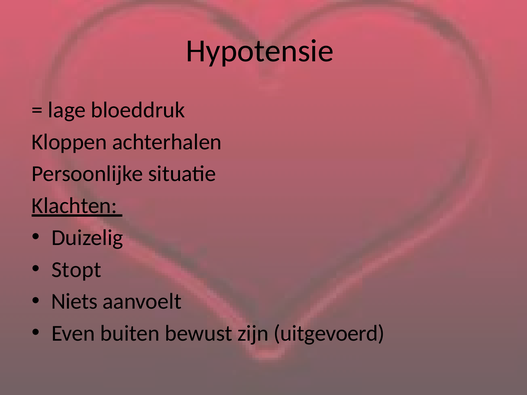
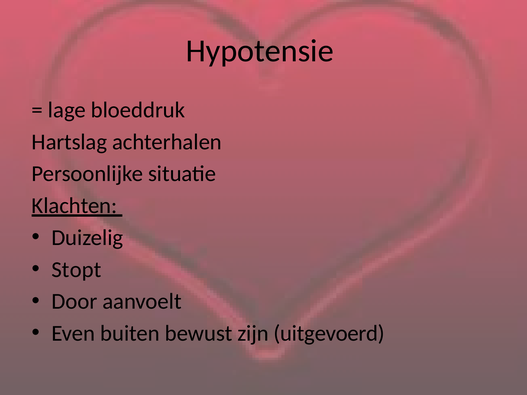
Kloppen: Kloppen -> Hartslag (69, 142)
Niets: Niets -> Door (74, 302)
